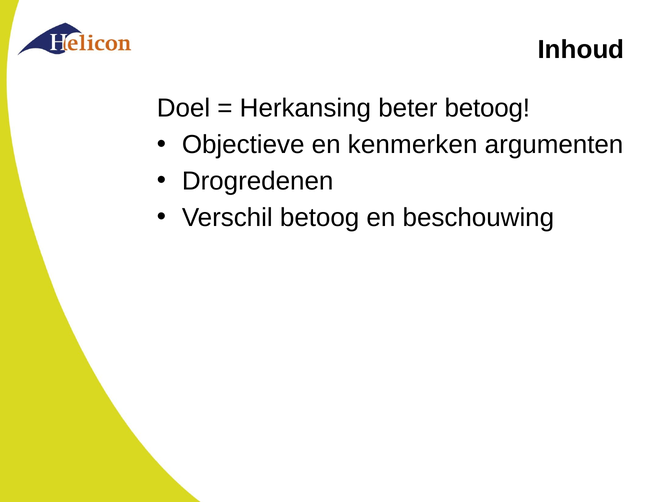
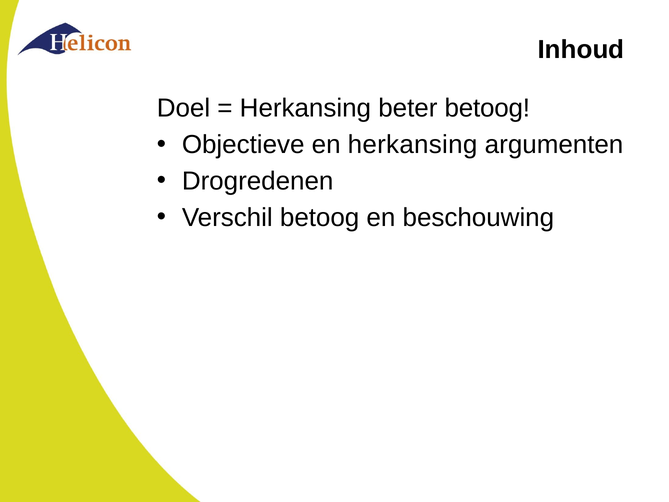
en kenmerken: kenmerken -> herkansing (413, 145)
